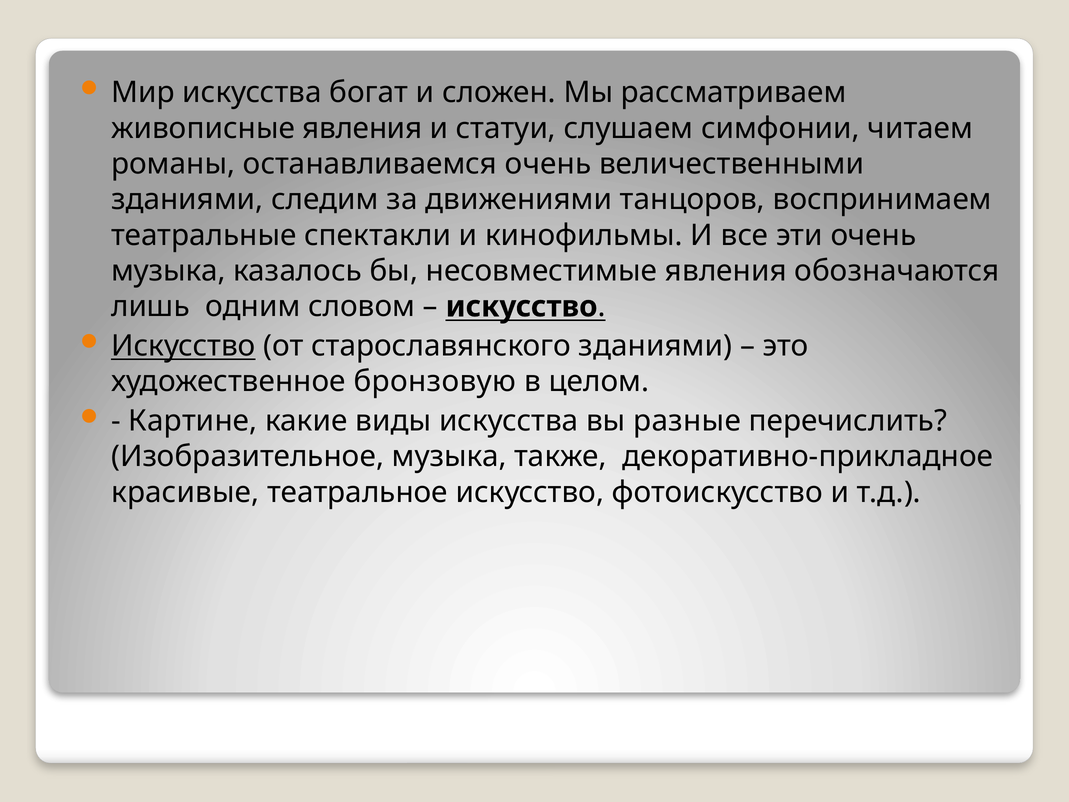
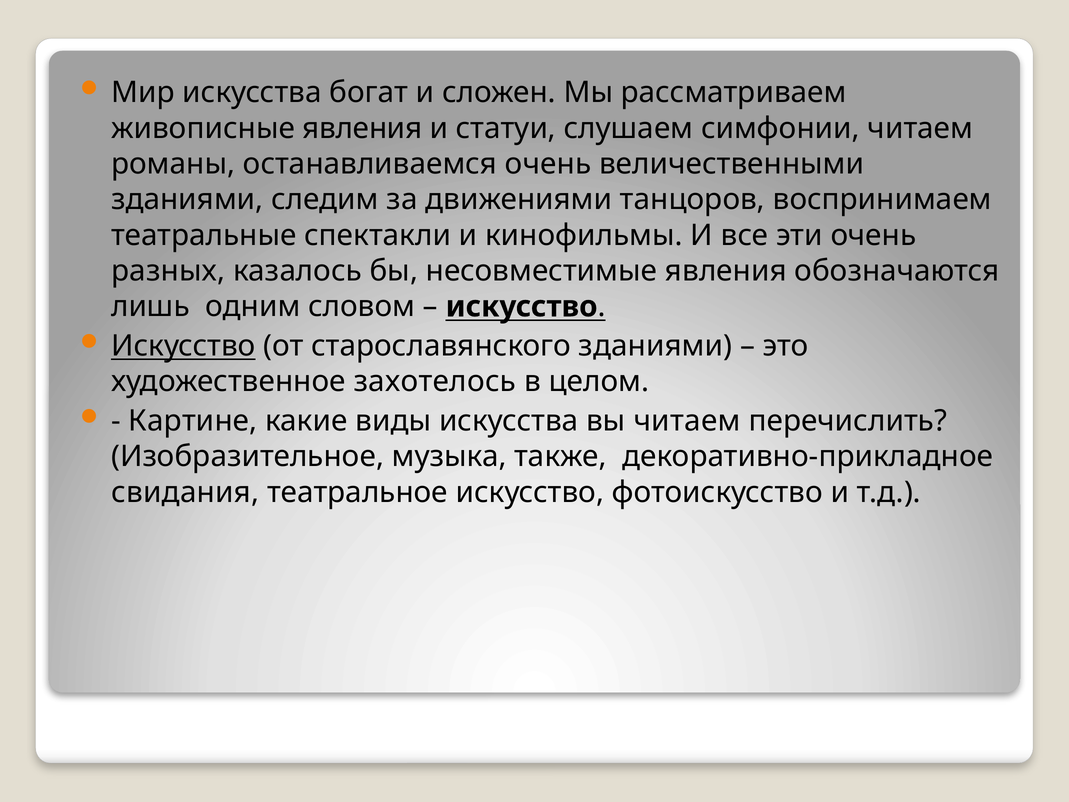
музыка: музыка -> разных (168, 271)
бронзовую: бронзовую -> захотелось (435, 381)
вы разные: разные -> читаем (687, 421)
красивые: красивые -> свидания (185, 492)
